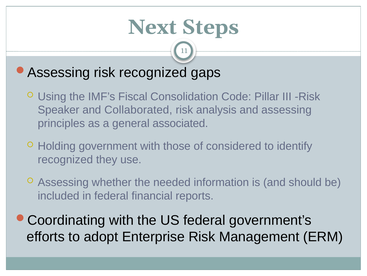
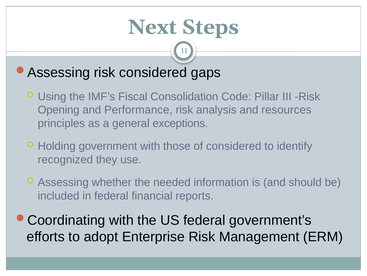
risk recognized: recognized -> considered (153, 72)
Speaker: Speaker -> Opening (59, 110)
Collaborated: Collaborated -> Performance (138, 110)
and assessing: assessing -> resources (286, 110)
associated: associated -> exceptions (180, 123)
